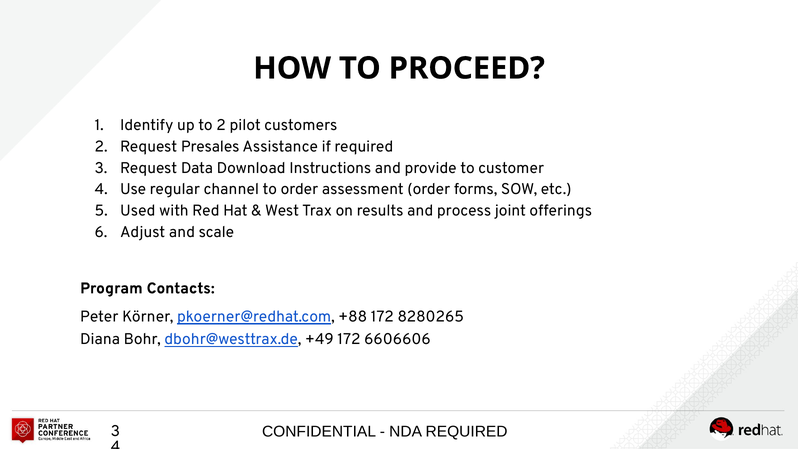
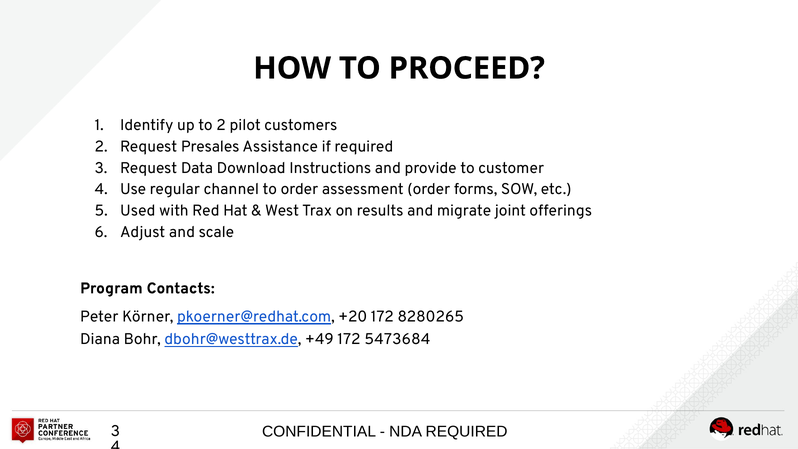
process: process -> migrate (464, 211)
+88: +88 -> +20 (353, 316)
6606606: 6606606 -> 5473684 (397, 339)
